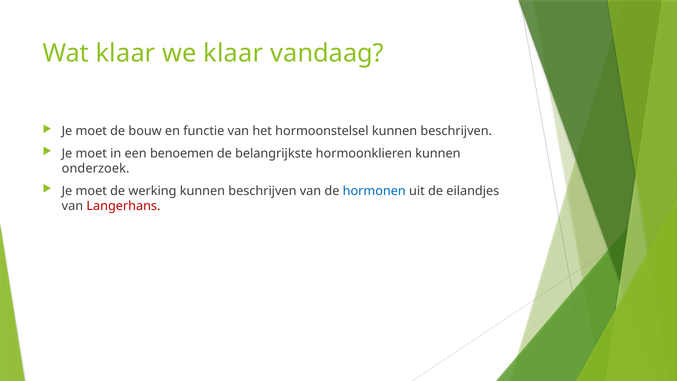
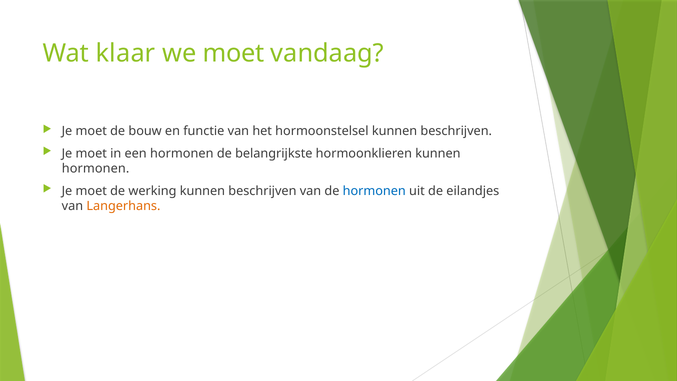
we klaar: klaar -> moet (234, 53)
een benoemen: benoemen -> hormonen (182, 153)
onderzoek: onderzoek -> hormonen (96, 169)
Langerhans colour: red -> orange (123, 206)
